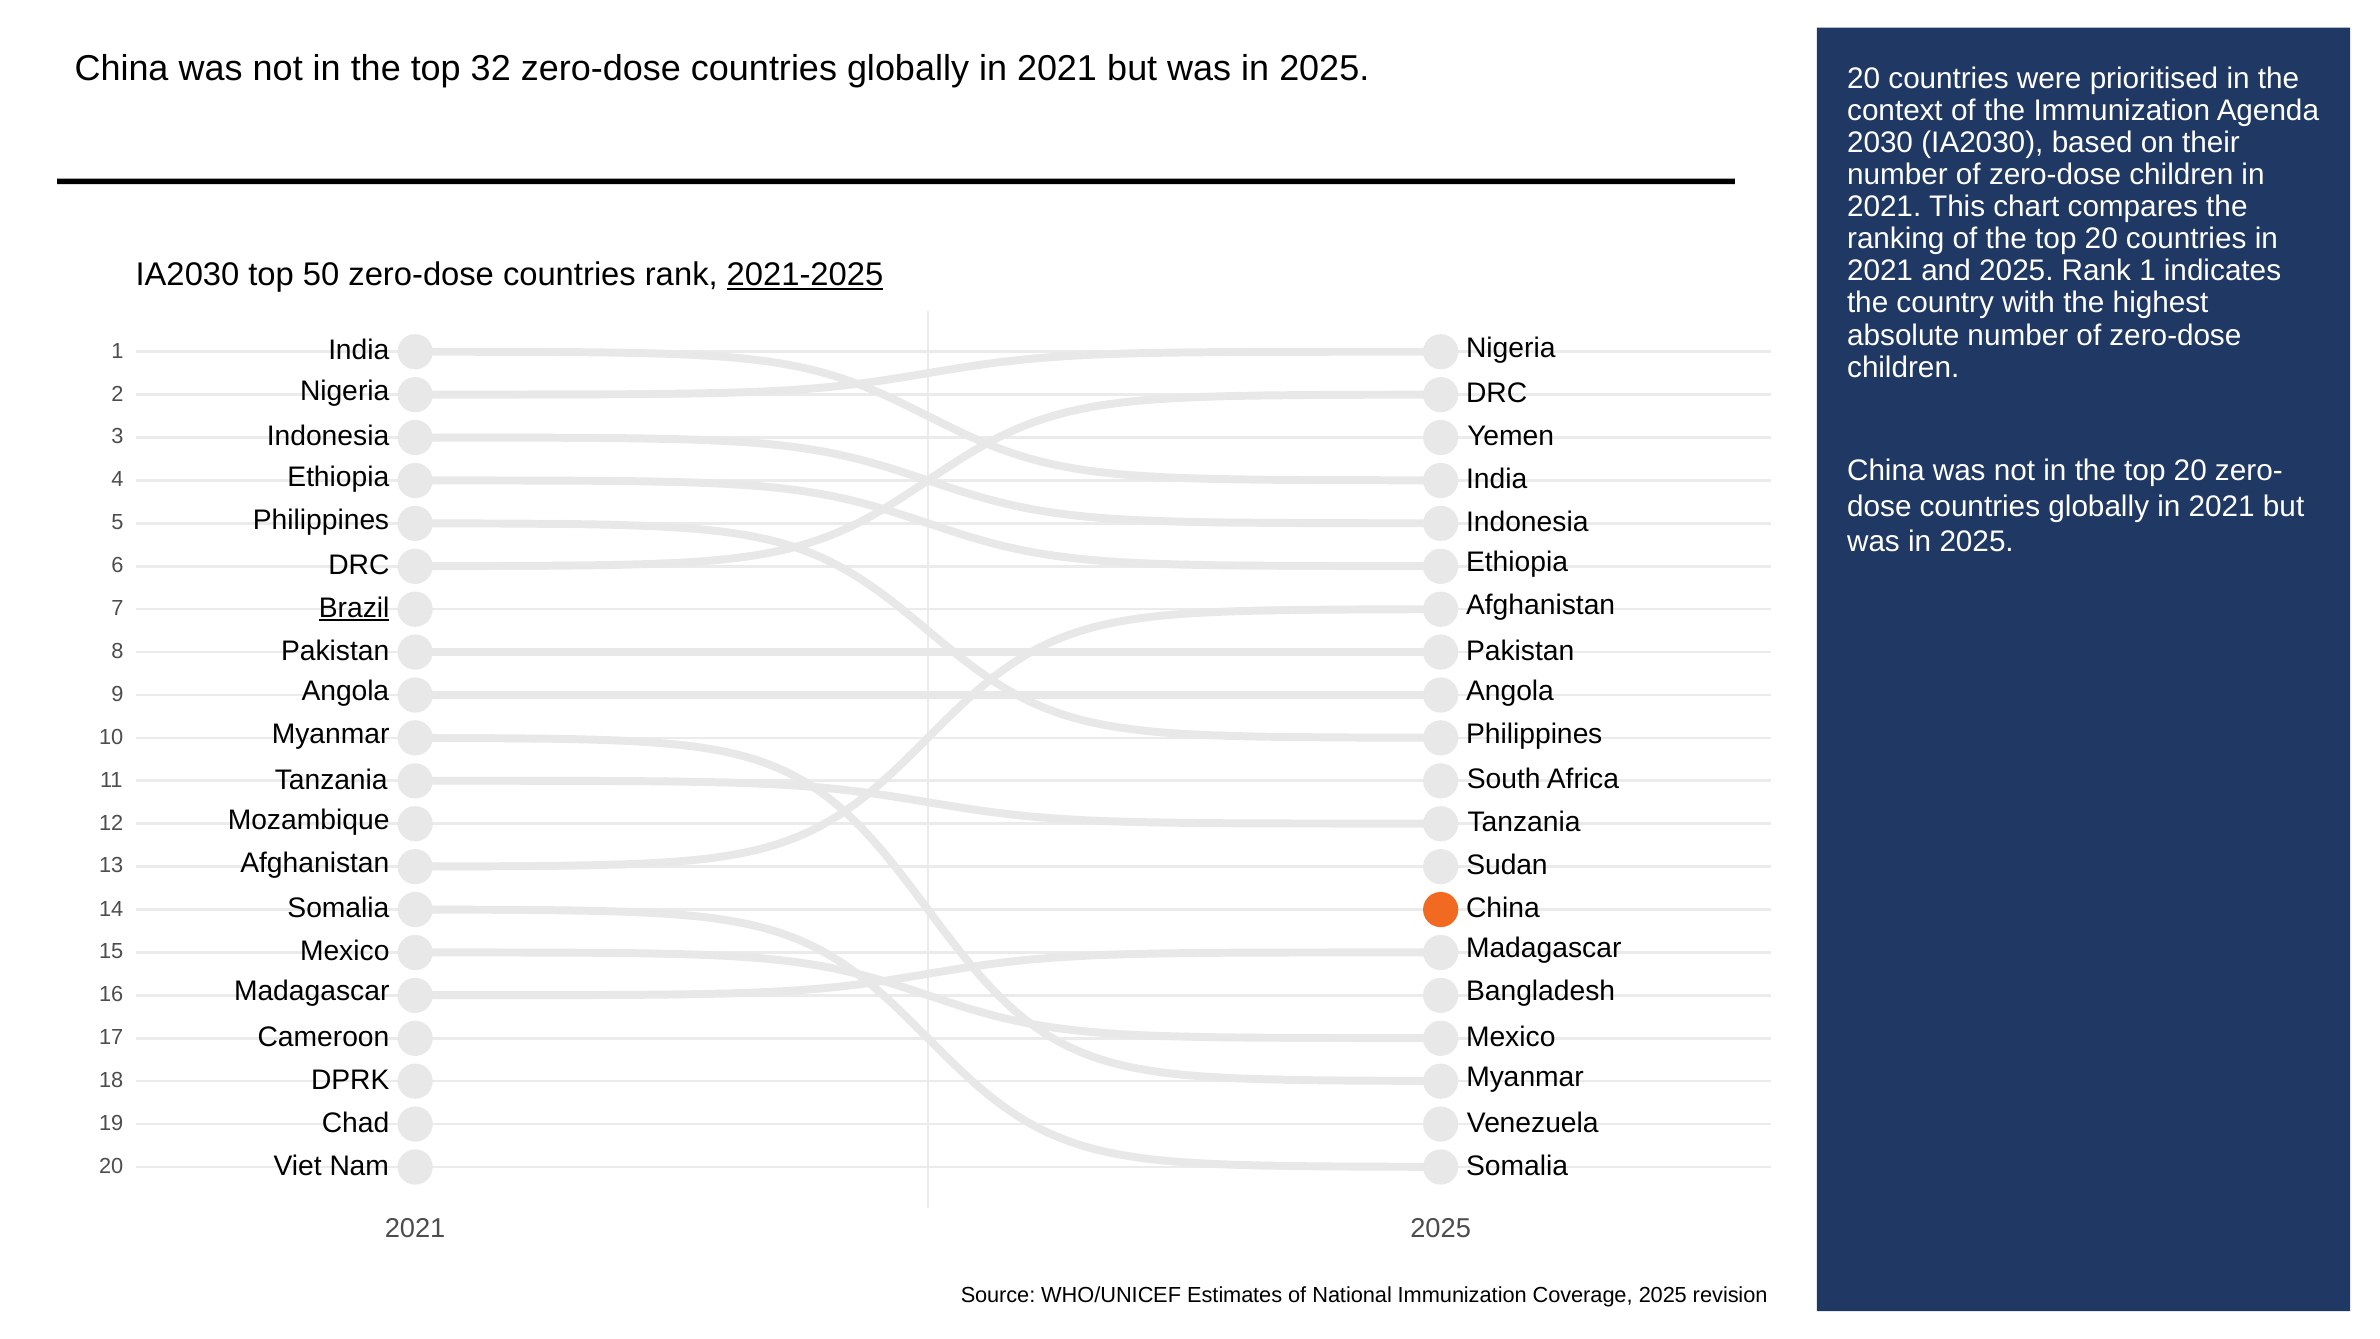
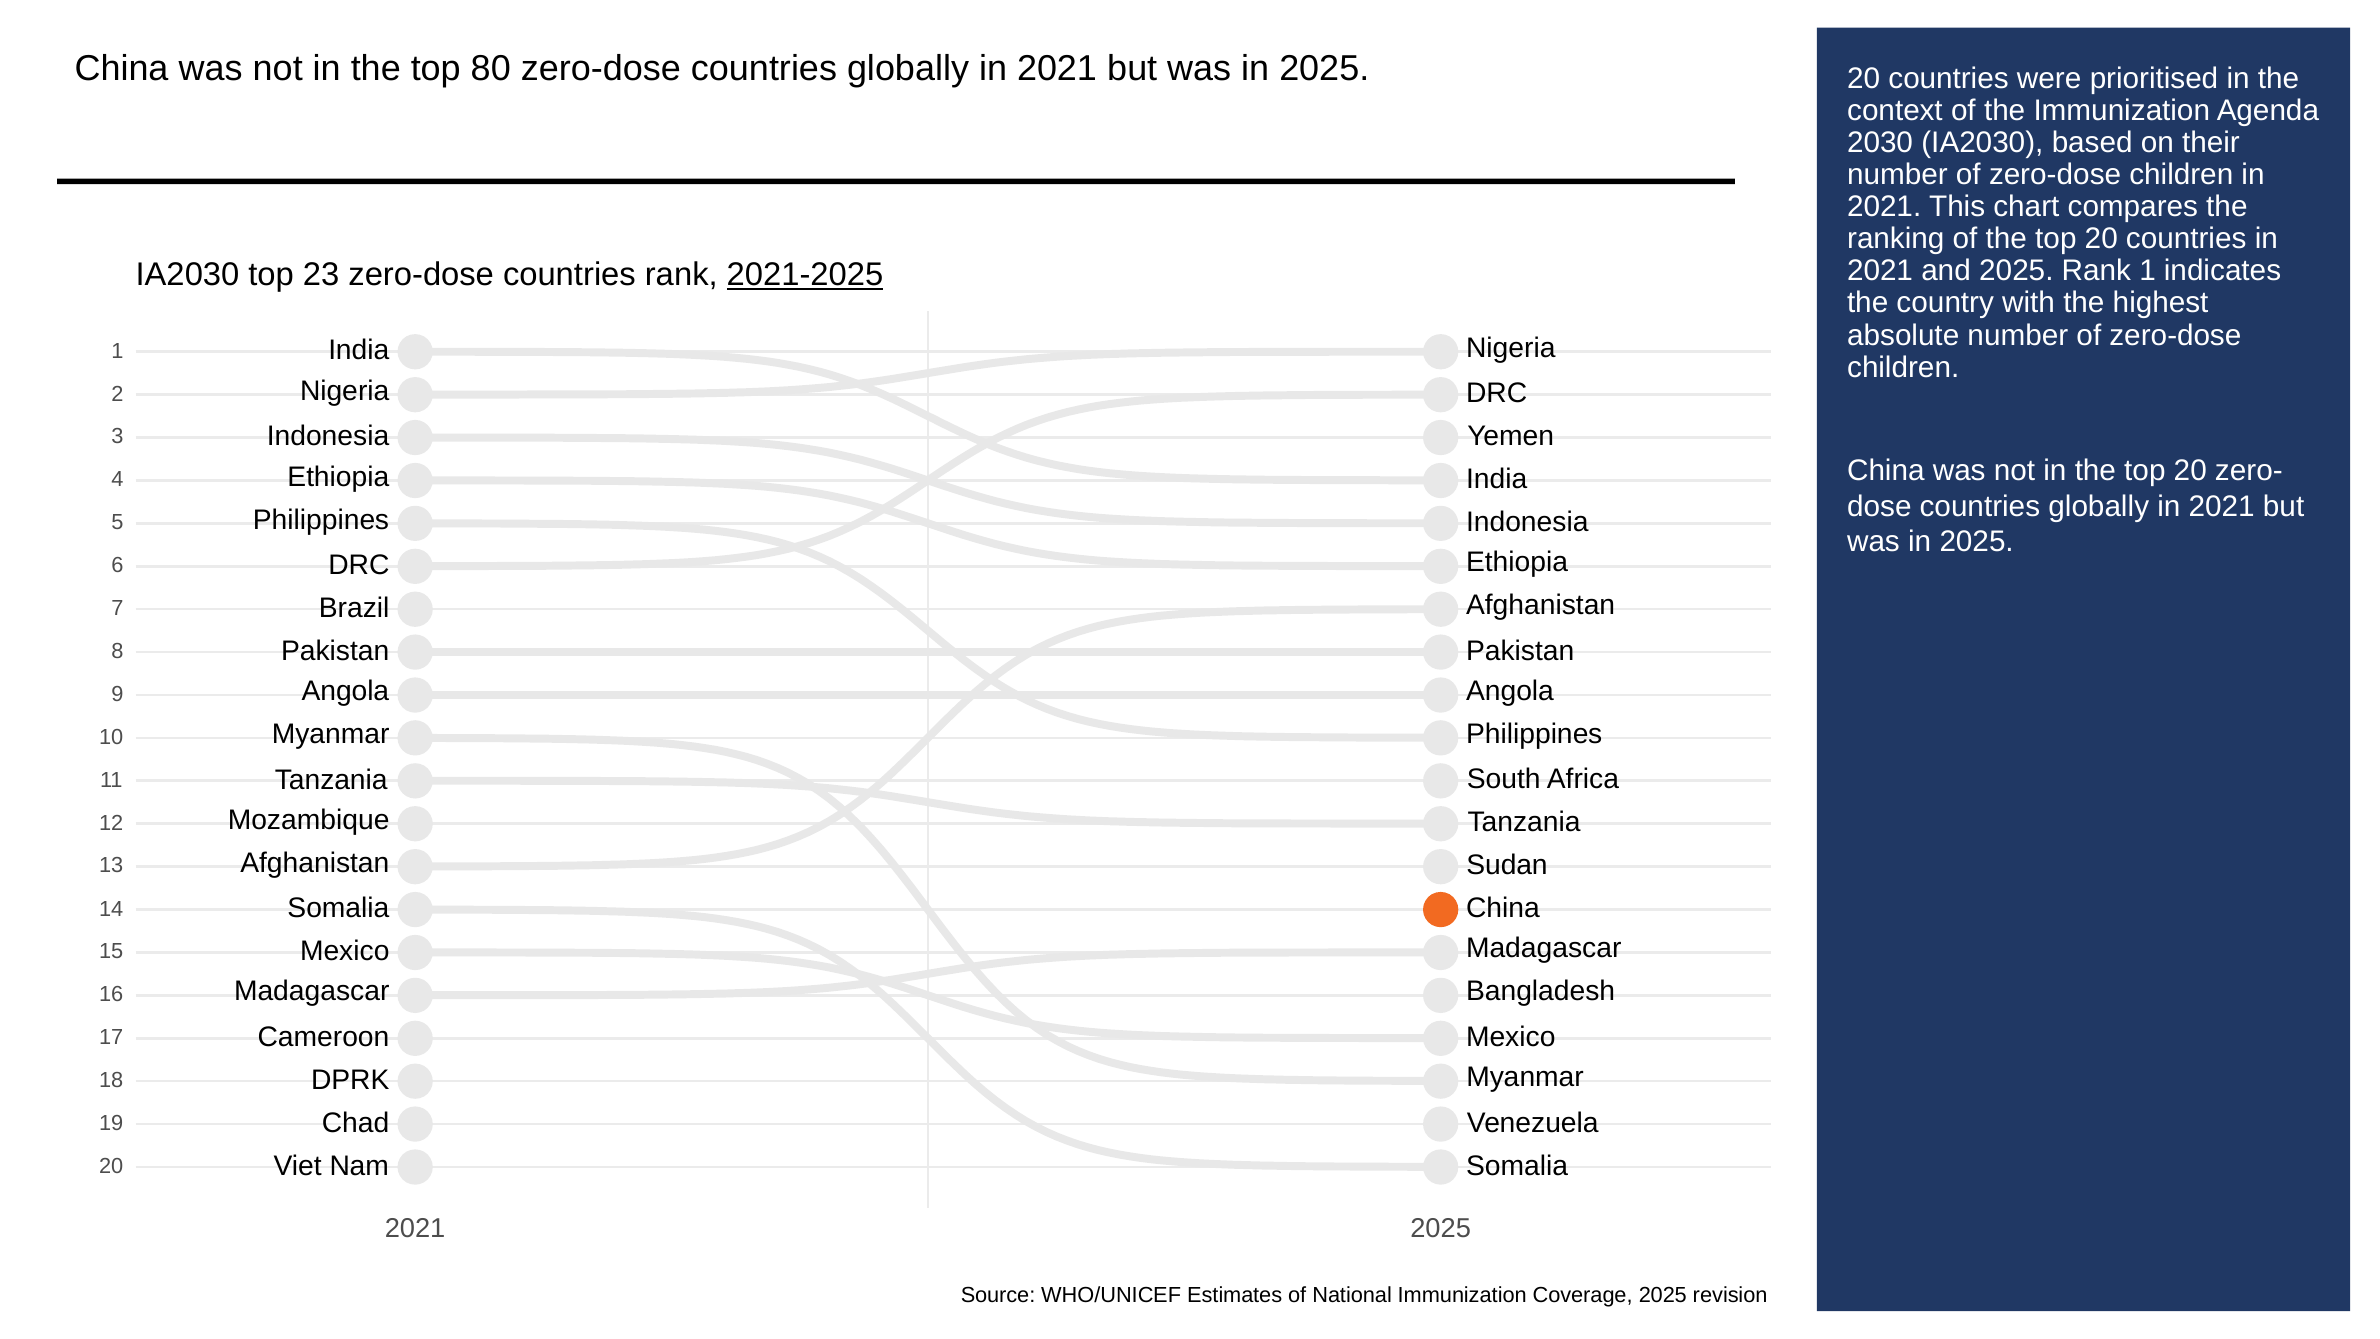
32: 32 -> 80 (491, 69)
50: 50 -> 23 (321, 274)
Brazil underline: present -> none (354, 608)
